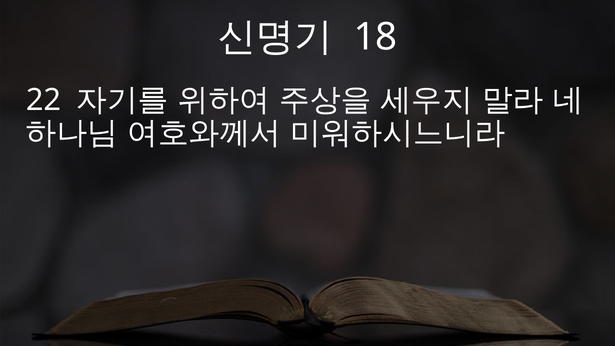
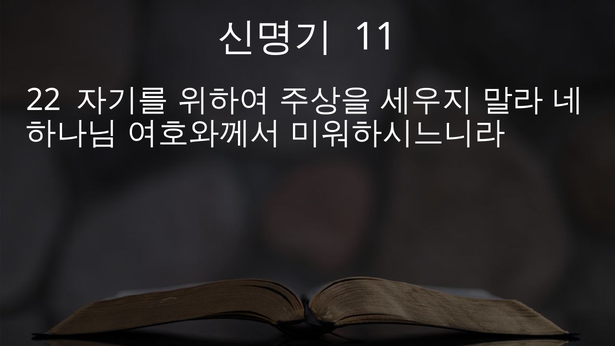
18: 18 -> 11 (375, 37)
